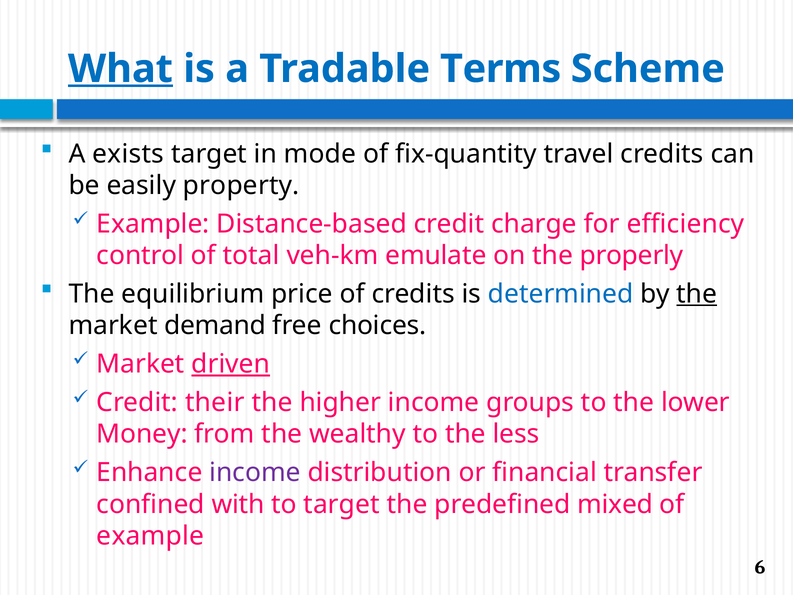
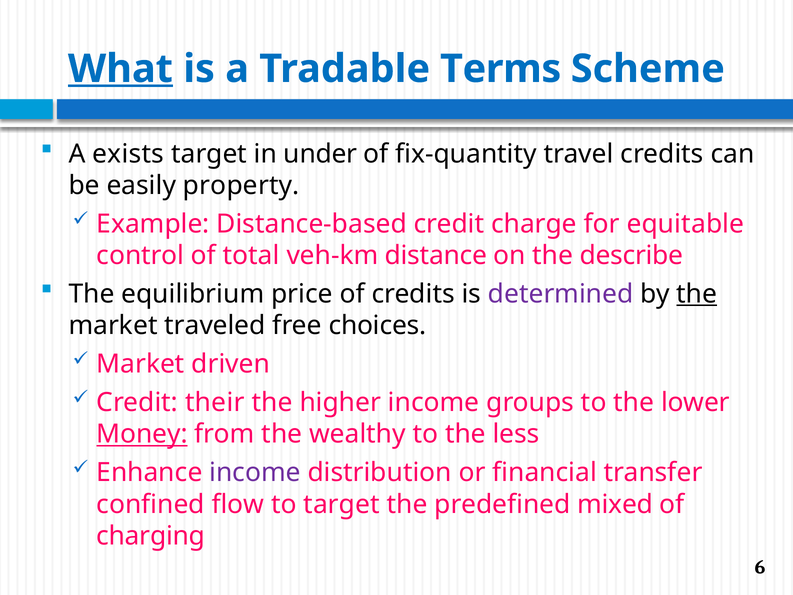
mode: mode -> under (320, 154)
efficiency: efficiency -> equitable (685, 224)
emulate: emulate -> distance (436, 256)
properly: properly -> describe (631, 256)
determined colour: blue -> purple (561, 294)
demand: demand -> traveled (215, 326)
driven underline: present -> none (231, 364)
Money underline: none -> present (142, 434)
with: with -> flow (238, 504)
example: example -> charging (151, 536)
